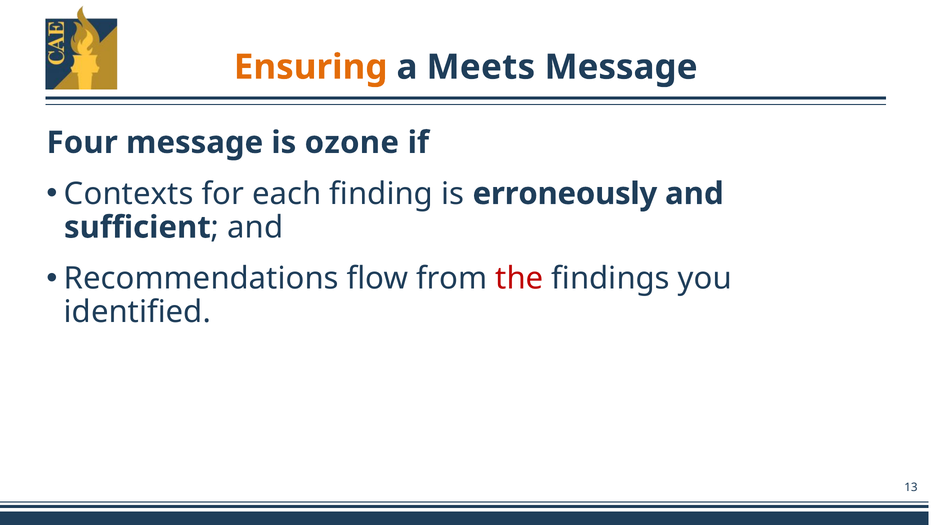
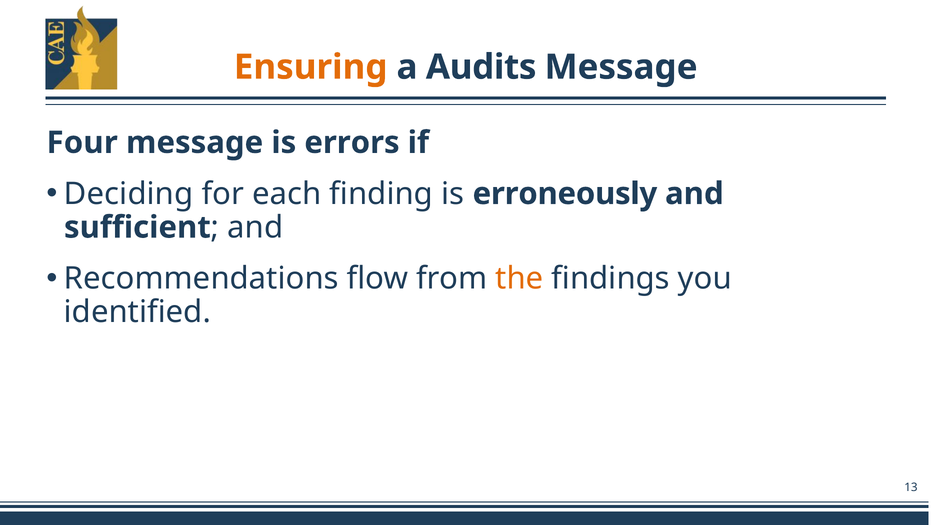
Meets: Meets -> Audits (481, 67)
ozone: ozone -> errors (352, 143)
Contexts: Contexts -> Deciding (129, 194)
the colour: red -> orange (519, 279)
